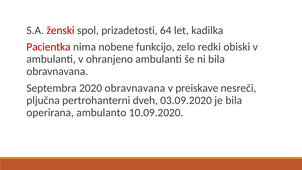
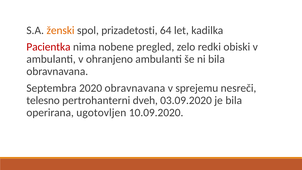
ženski colour: red -> orange (61, 30)
funkcijo: funkcijo -> pregled (155, 47)
preiskave: preiskave -> sprejemu (197, 88)
pljučna: pljučna -> telesno (43, 100)
ambulanto: ambulanto -> ugotovljen (101, 112)
